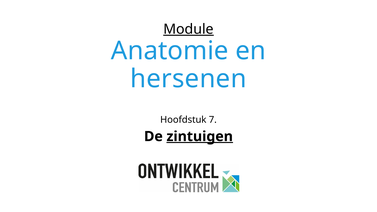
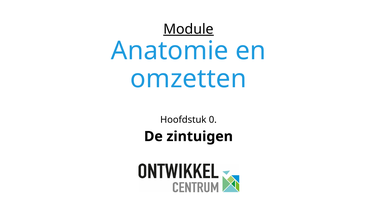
hersenen: hersenen -> omzetten (188, 79)
7: 7 -> 0 (213, 120)
zintuigen underline: present -> none (200, 136)
